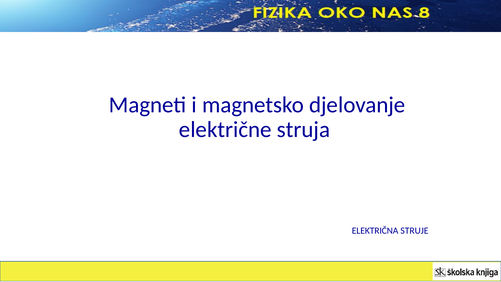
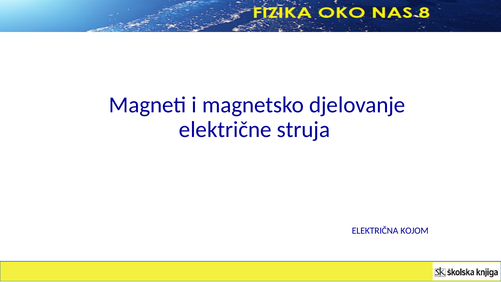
STRUJE: STRUJE -> KOJOM (415, 231)
